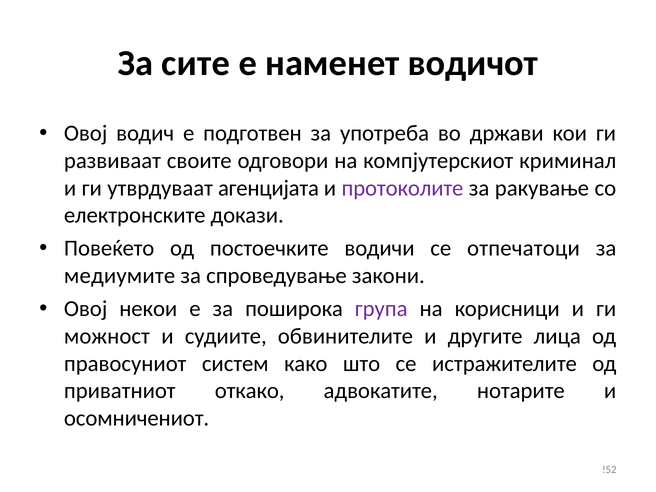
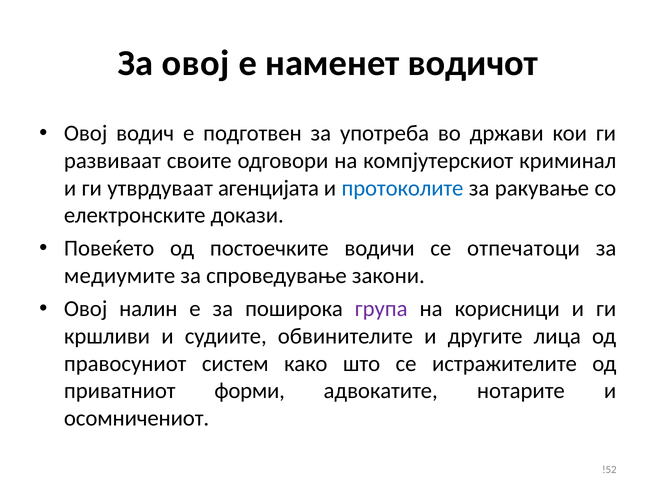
За сите: сите -> овој (196, 63)
протоколите colour: purple -> blue (403, 188)
некои: некои -> налин (148, 309)
можност: можност -> кршливи (107, 336)
откако: откако -> форми (250, 391)
